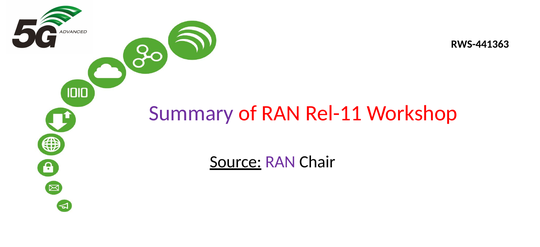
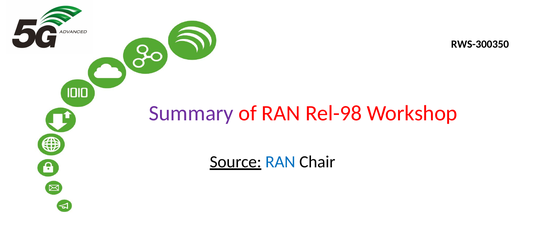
RWS-441363: RWS-441363 -> RWS-300350 (480, 44)
Rel-11: Rel-11 -> Rel-98 (334, 113)
RAN colour: purple -> blue (280, 162)
